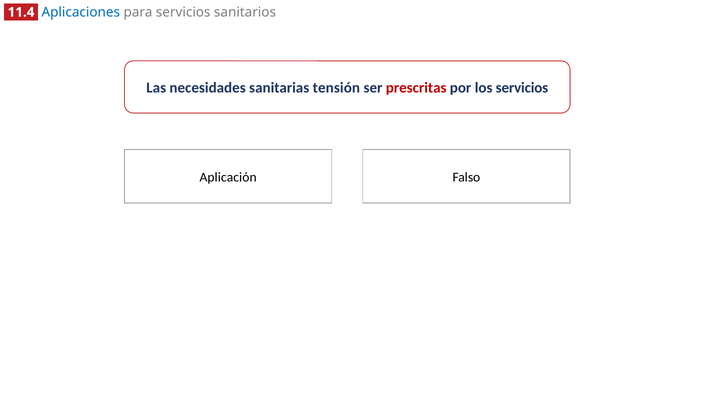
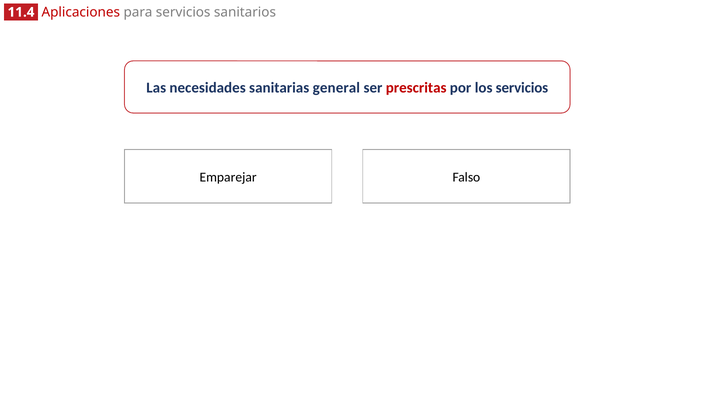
Aplicaciones colour: blue -> red (81, 12)
tensión: tensión -> general (336, 88)
Aplicación: Aplicación -> Emparejar (228, 177)
